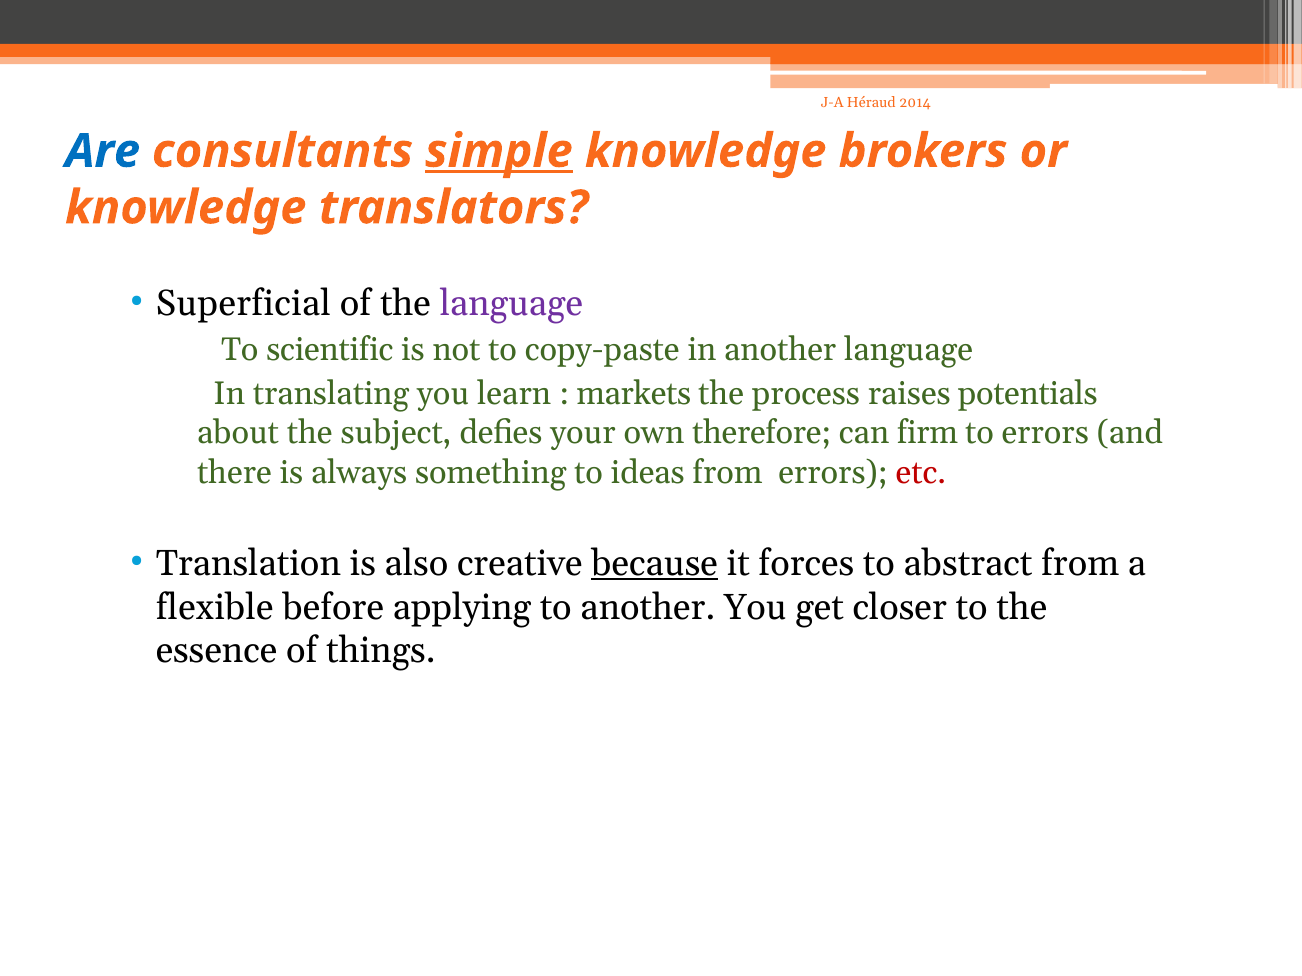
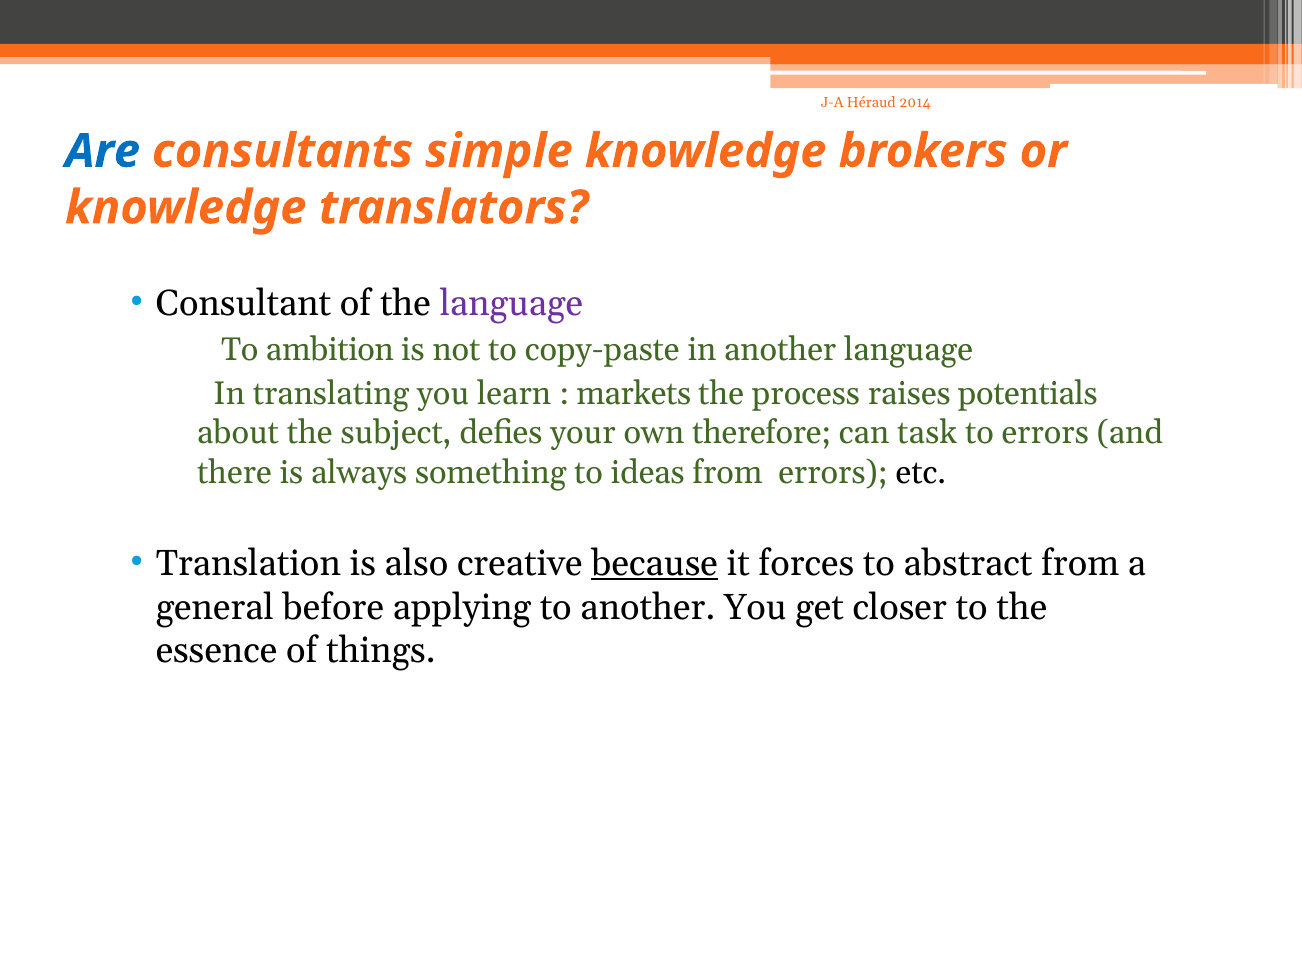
simple underline: present -> none (499, 151)
Superficial: Superficial -> Consultant (243, 304)
scientific: scientific -> ambition (330, 350)
firm: firm -> task (927, 433)
etc colour: red -> black (921, 473)
flexible: flexible -> general (215, 607)
